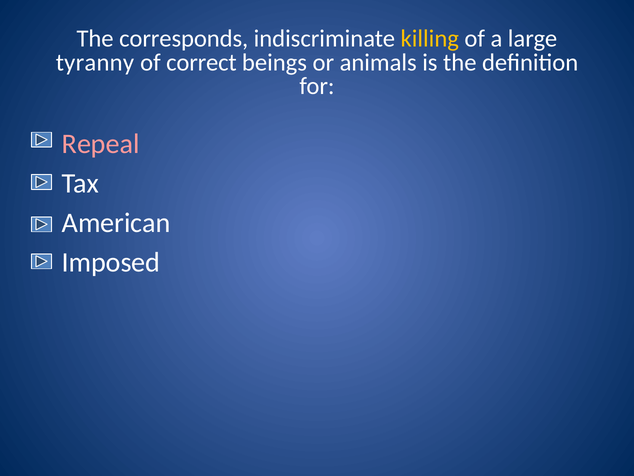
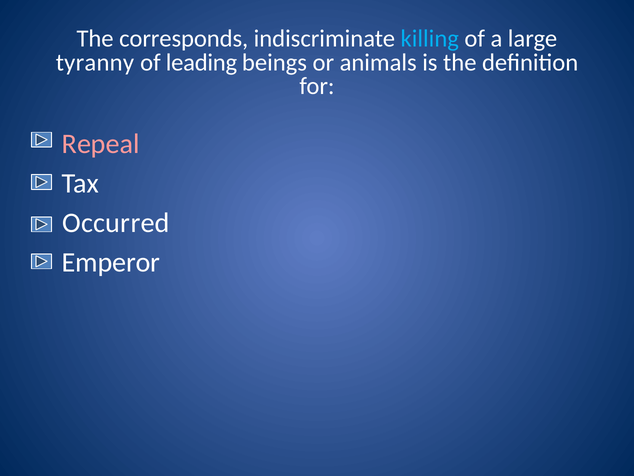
killing colour: yellow -> light blue (430, 39)
correct: correct -> leading (201, 62)
American: American -> Occurred (116, 222)
Imposed: Imposed -> Emperor (111, 262)
